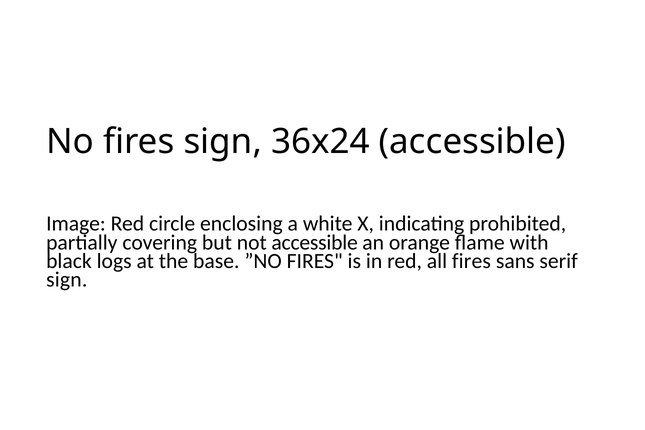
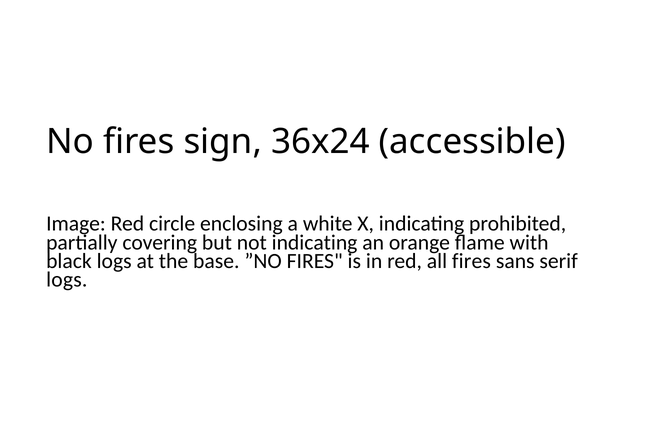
not accessible: accessible -> indicating (315, 242)
sign: sign -> logs (67, 280)
